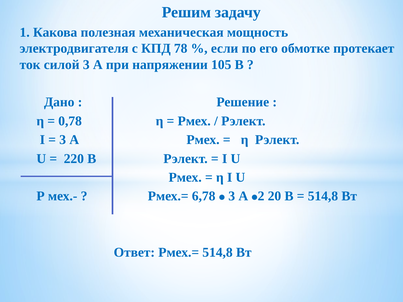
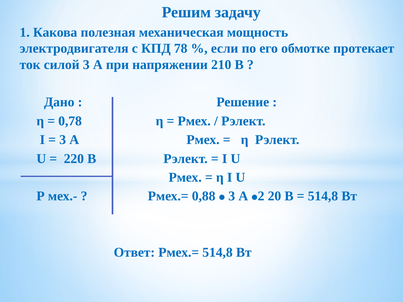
105: 105 -> 210 (221, 65)
6,78: 6,78 -> 0,88 (204, 196)
